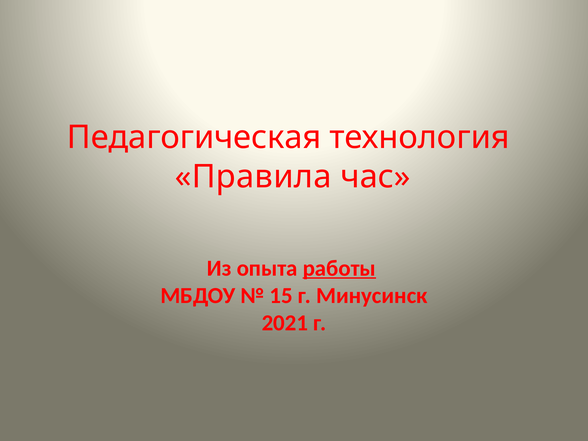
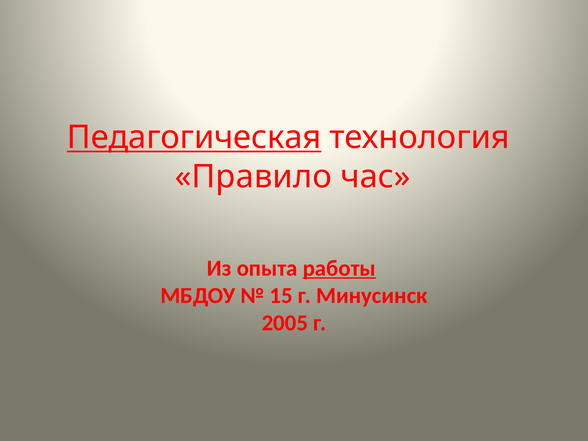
Педагогическая underline: none -> present (194, 137)
Правила: Правила -> Правило (253, 177)
2021: 2021 -> 2005 (285, 323)
